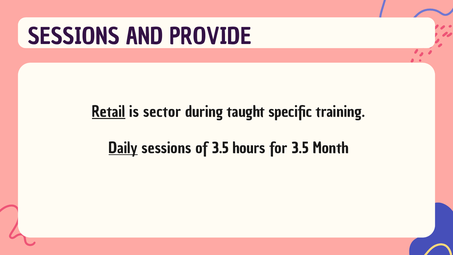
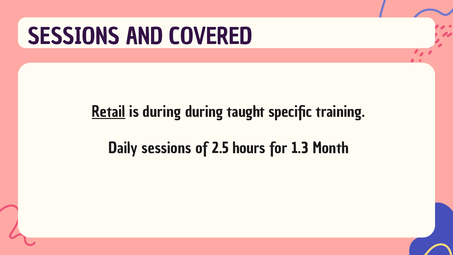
PROVIDE: PROVIDE -> COVERED (211, 37)
is sector: sector -> during (162, 112)
Daily underline: present -> none (123, 148)
of 3.5: 3.5 -> 2.5 (220, 148)
for 3.5: 3.5 -> 1.3 (300, 148)
